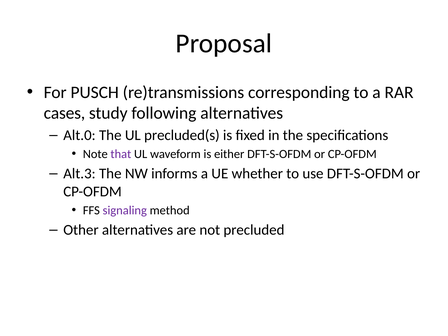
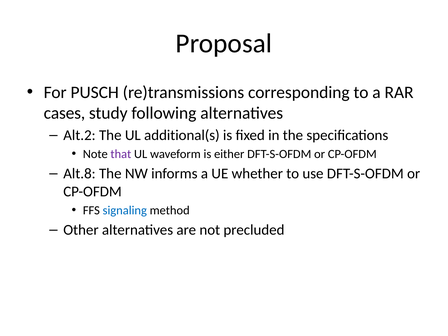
Alt.0: Alt.0 -> Alt.2 (79, 135)
precluded(s: precluded(s -> additional(s (182, 135)
Alt.3: Alt.3 -> Alt.8 (79, 174)
signaling colour: purple -> blue (125, 210)
